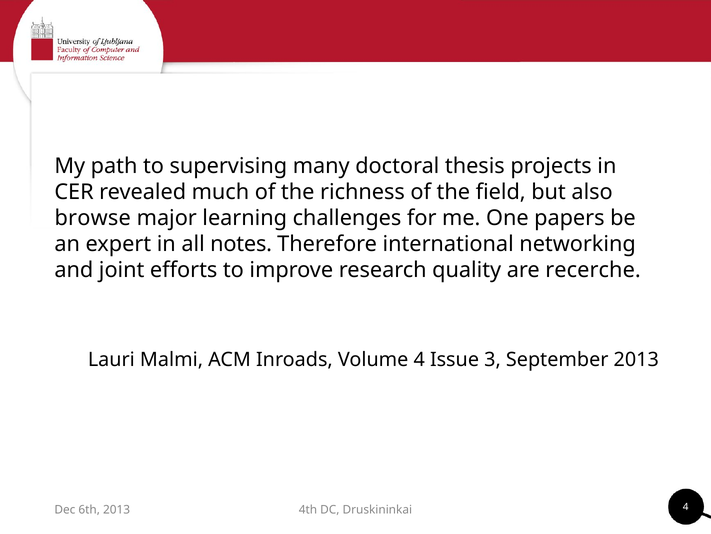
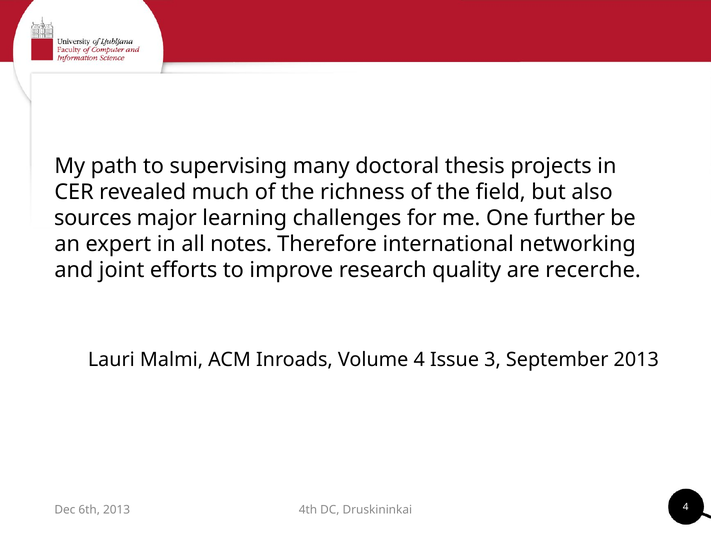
browse: browse -> sources (93, 218)
papers: papers -> further (569, 218)
